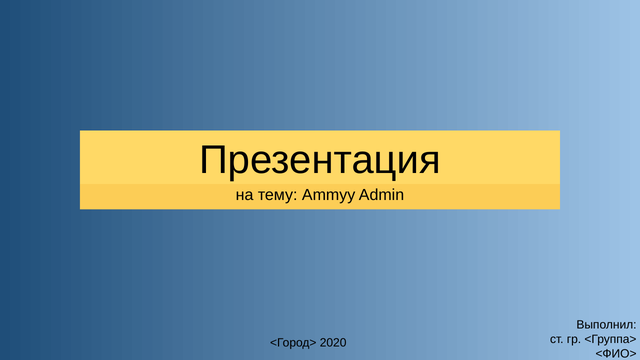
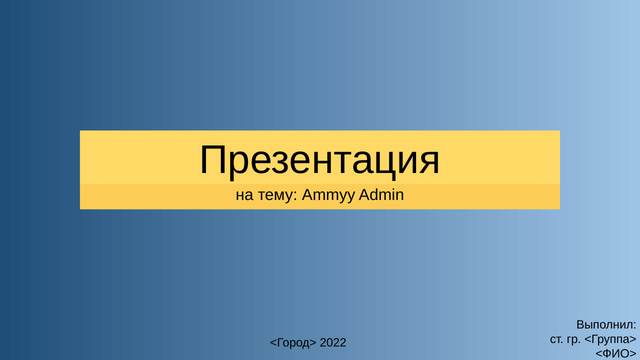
2020: 2020 -> 2022 (333, 343)
